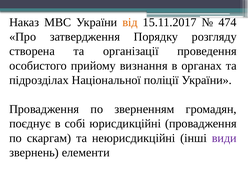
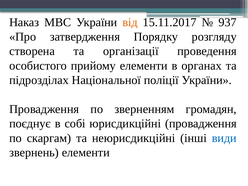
474: 474 -> 937 (228, 22)
прийому визнання: визнання -> елементи (144, 66)
види colour: purple -> blue (224, 138)
